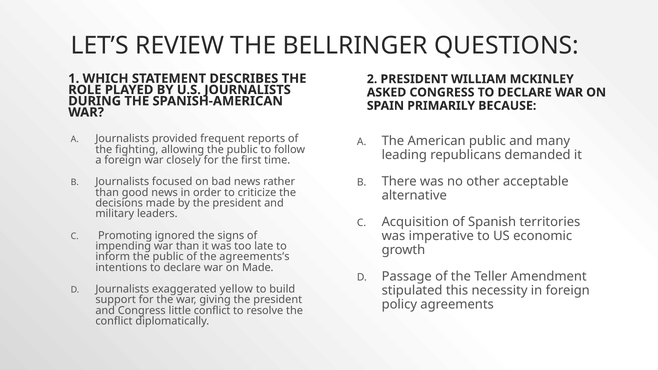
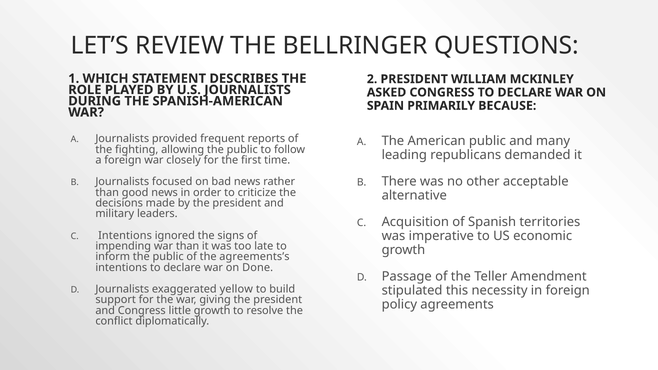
Promoting: Promoting -> Intentions (125, 236)
on Made: Made -> Done (258, 268)
little conflict: conflict -> growth (212, 311)
